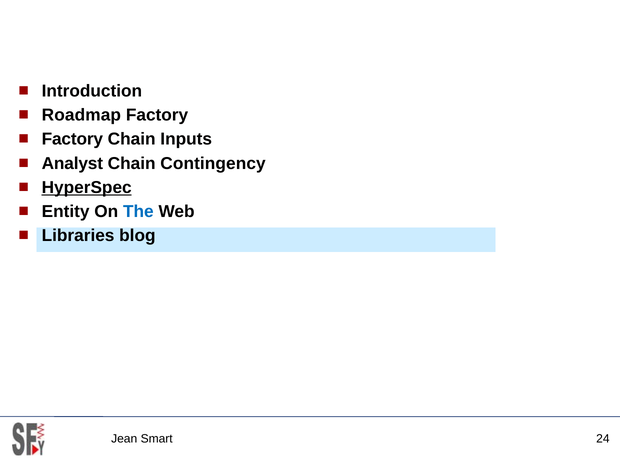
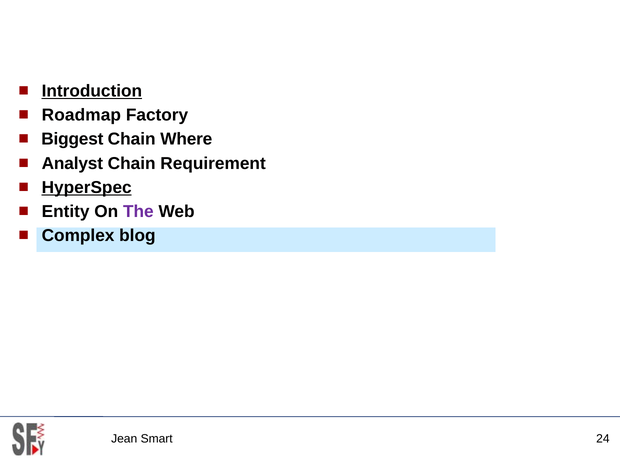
Introduction underline: none -> present (92, 91)
Factory: Factory -> Biggest (72, 139)
Inputs: Inputs -> Where (186, 139)
Contingency: Contingency -> Requirement (213, 163)
The colour: blue -> purple (138, 212)
Libraries: Libraries -> Complex (78, 236)
